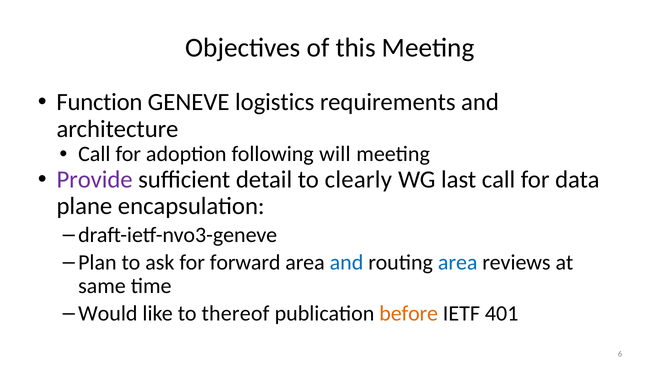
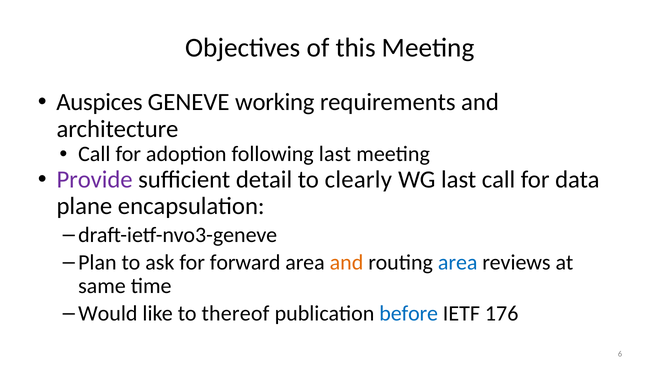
Function: Function -> Auspices (99, 102)
logistics: logistics -> working (275, 102)
following will: will -> last (335, 154)
and colour: blue -> orange (347, 262)
before colour: orange -> blue (409, 314)
401: 401 -> 176 (502, 314)
